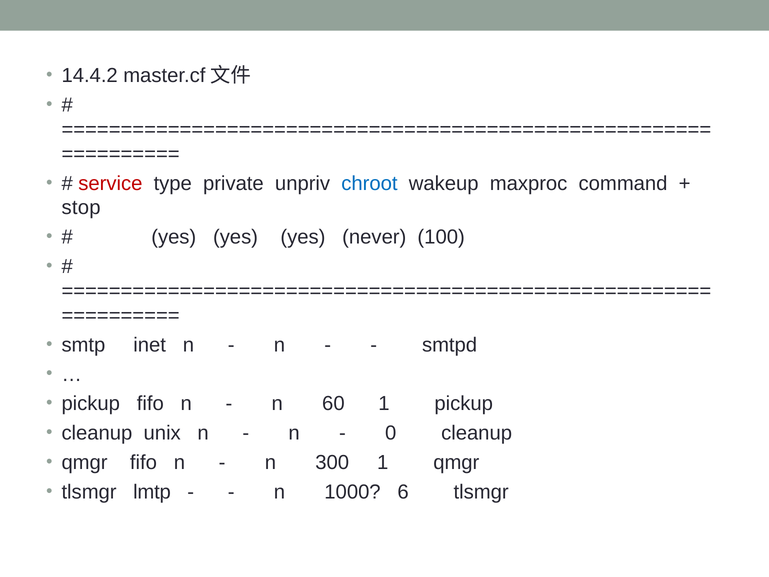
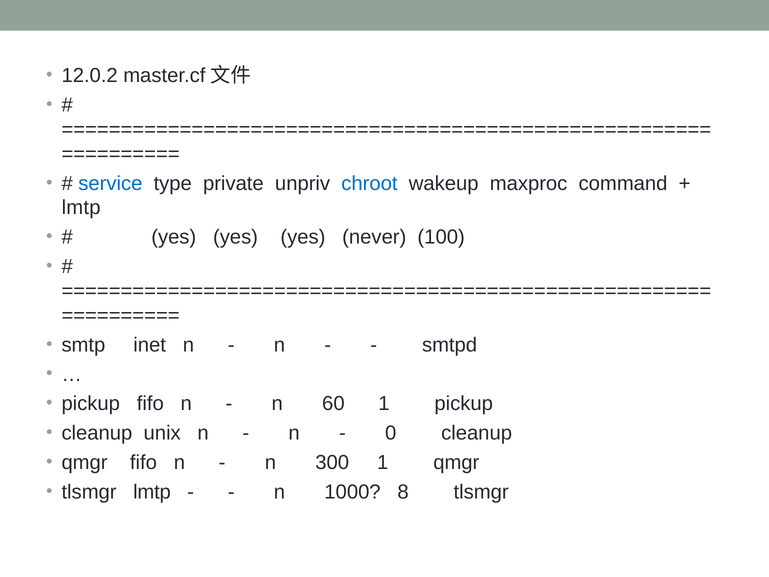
14.4.2: 14.4.2 -> 12.0.2 (90, 76)
service colour: red -> blue (110, 183)
stop: stop -> lmtp (81, 208)
6: 6 -> 8 (403, 492)
